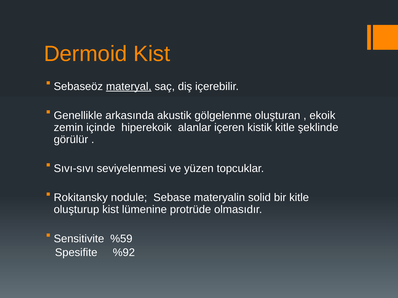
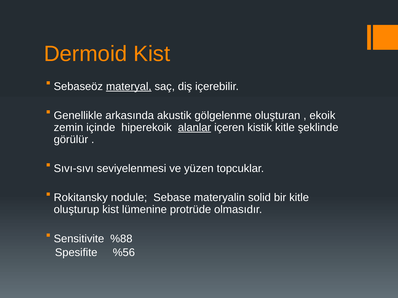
alanlar underline: none -> present (195, 128)
%59: %59 -> %88 (121, 239)
%92: %92 -> %56 (124, 253)
